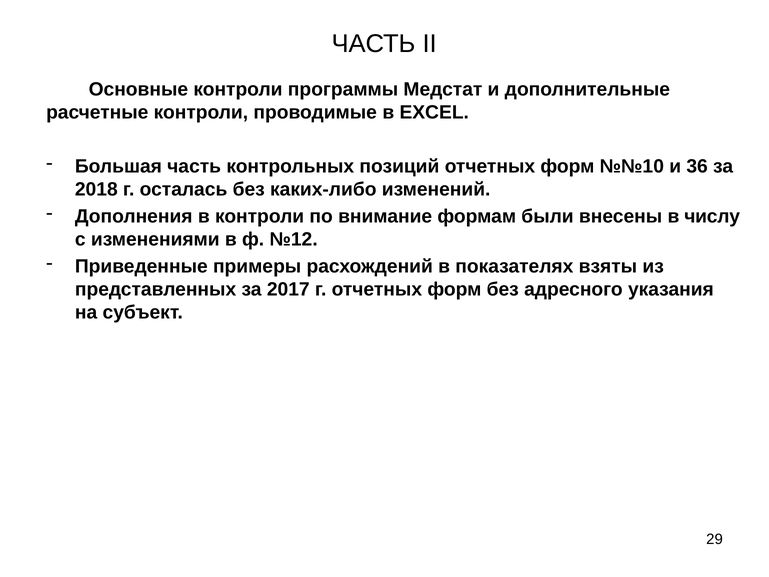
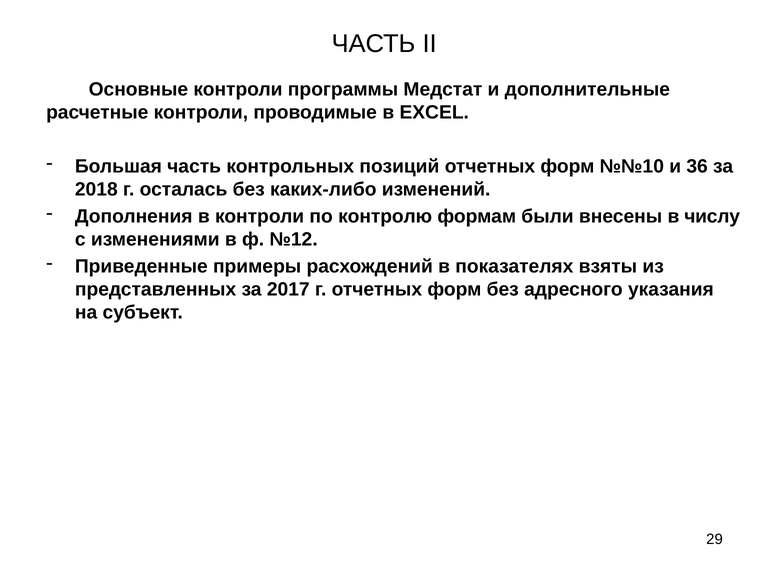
внимание: внимание -> контролю (385, 216)
